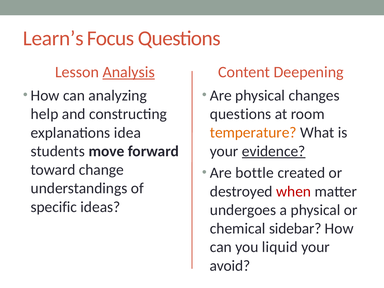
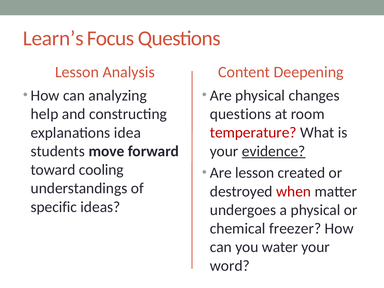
Analysis underline: present -> none (129, 72)
temperature colour: orange -> red (253, 133)
change: change -> cooling (101, 170)
Are bottle: bottle -> lesson (255, 173)
sidebar: sidebar -> freezer (295, 229)
liquid: liquid -> water (280, 247)
avoid: avoid -> word (230, 266)
